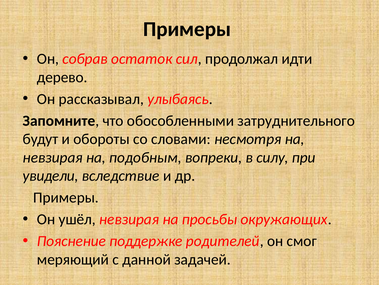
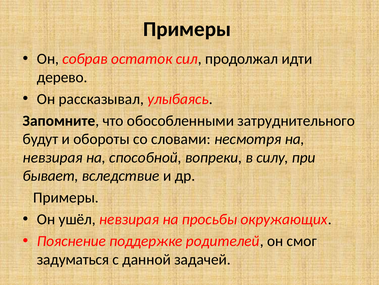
подобным: подобным -> способной (145, 157)
увидели: увидели -> бывает (51, 175)
меряющий: меряющий -> задуматься (73, 259)
